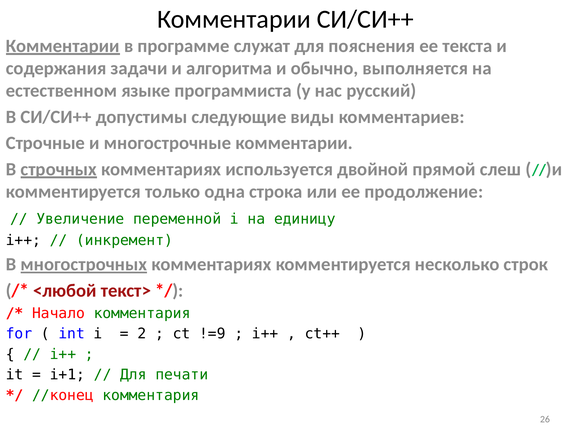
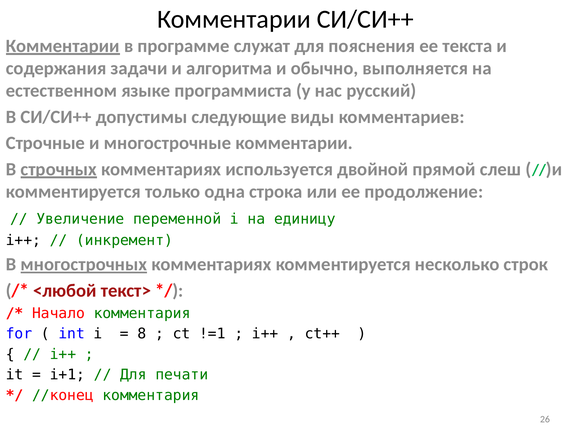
2: 2 -> 8 (142, 334)
!=9: !=9 -> !=1 (212, 334)
